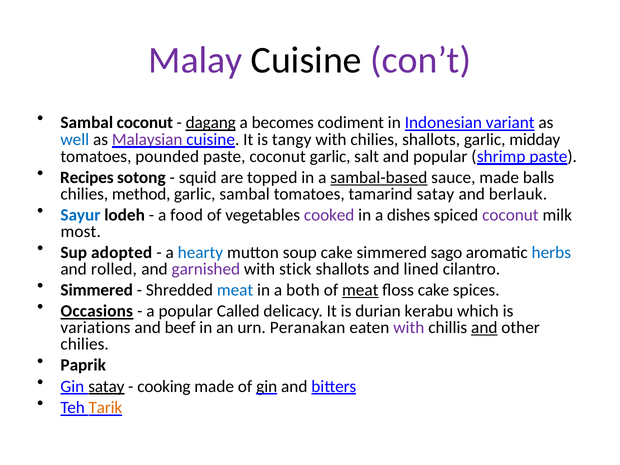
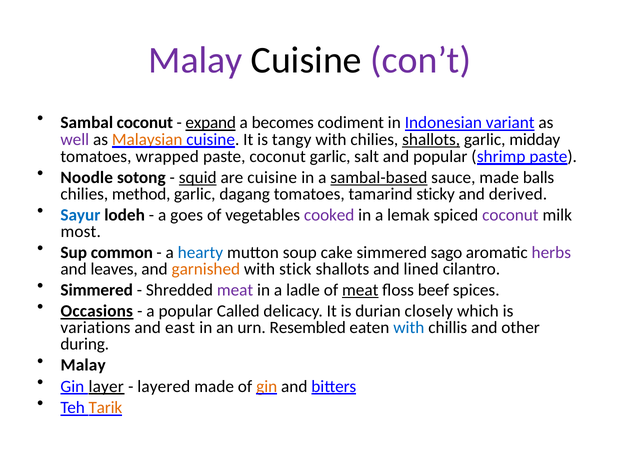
dagang: dagang -> expand (211, 123)
well colour: blue -> purple (75, 140)
Malaysian colour: purple -> orange (147, 140)
shallots underline: none -> present (431, 140)
pounded: pounded -> wrapped (167, 157)
Recipes: Recipes -> Noodle (87, 177)
squid underline: none -> present (198, 177)
are topped: topped -> cuisine (272, 177)
garlic sambal: sambal -> dagang (245, 194)
tamarind satay: satay -> sticky (436, 194)
berlauk: berlauk -> derived (518, 194)
food: food -> goes (187, 215)
dishes: dishes -> lemak (408, 215)
adopted: adopted -> common (122, 252)
herbs colour: blue -> purple (551, 252)
rolled: rolled -> leaves (114, 269)
garnished colour: purple -> orange (206, 269)
meat colour: blue -> purple (235, 290)
both: both -> ladle (303, 290)
floss cake: cake -> beef (433, 290)
kerabu: kerabu -> closely (429, 311)
beef: beef -> east (180, 328)
Peranakan: Peranakan -> Resembled (308, 328)
with colour: purple -> blue (409, 328)
and underline: present -> none (484, 328)
chilies: chilies -> during (85, 344)
Paprik: Paprik -> Malay (83, 365)
Gin satay: satay -> layer (106, 387)
cooking: cooking -> layered (164, 387)
gin colour: black -> orange (267, 387)
